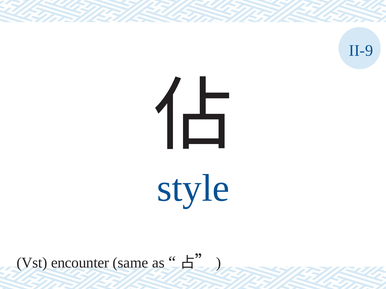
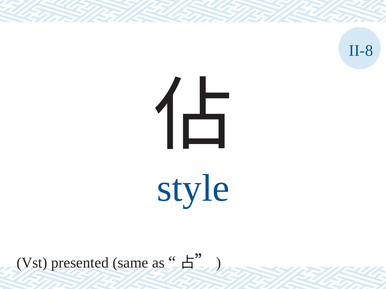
II-9: II-9 -> II-8 (361, 51)
encounter: encounter -> presented (80, 263)
